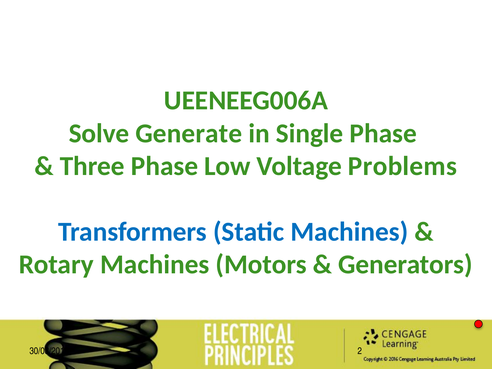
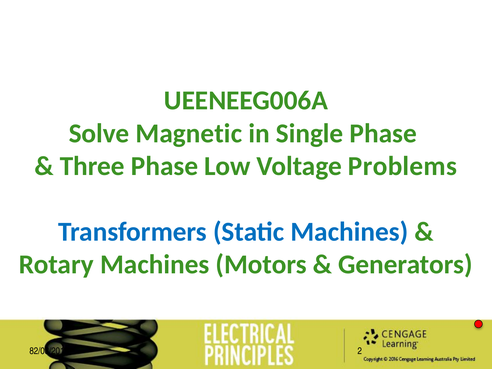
Generate: Generate -> Magnetic (189, 133)
30/08/2018: 30/08/2018 -> 82/08/2018 (49, 351)
